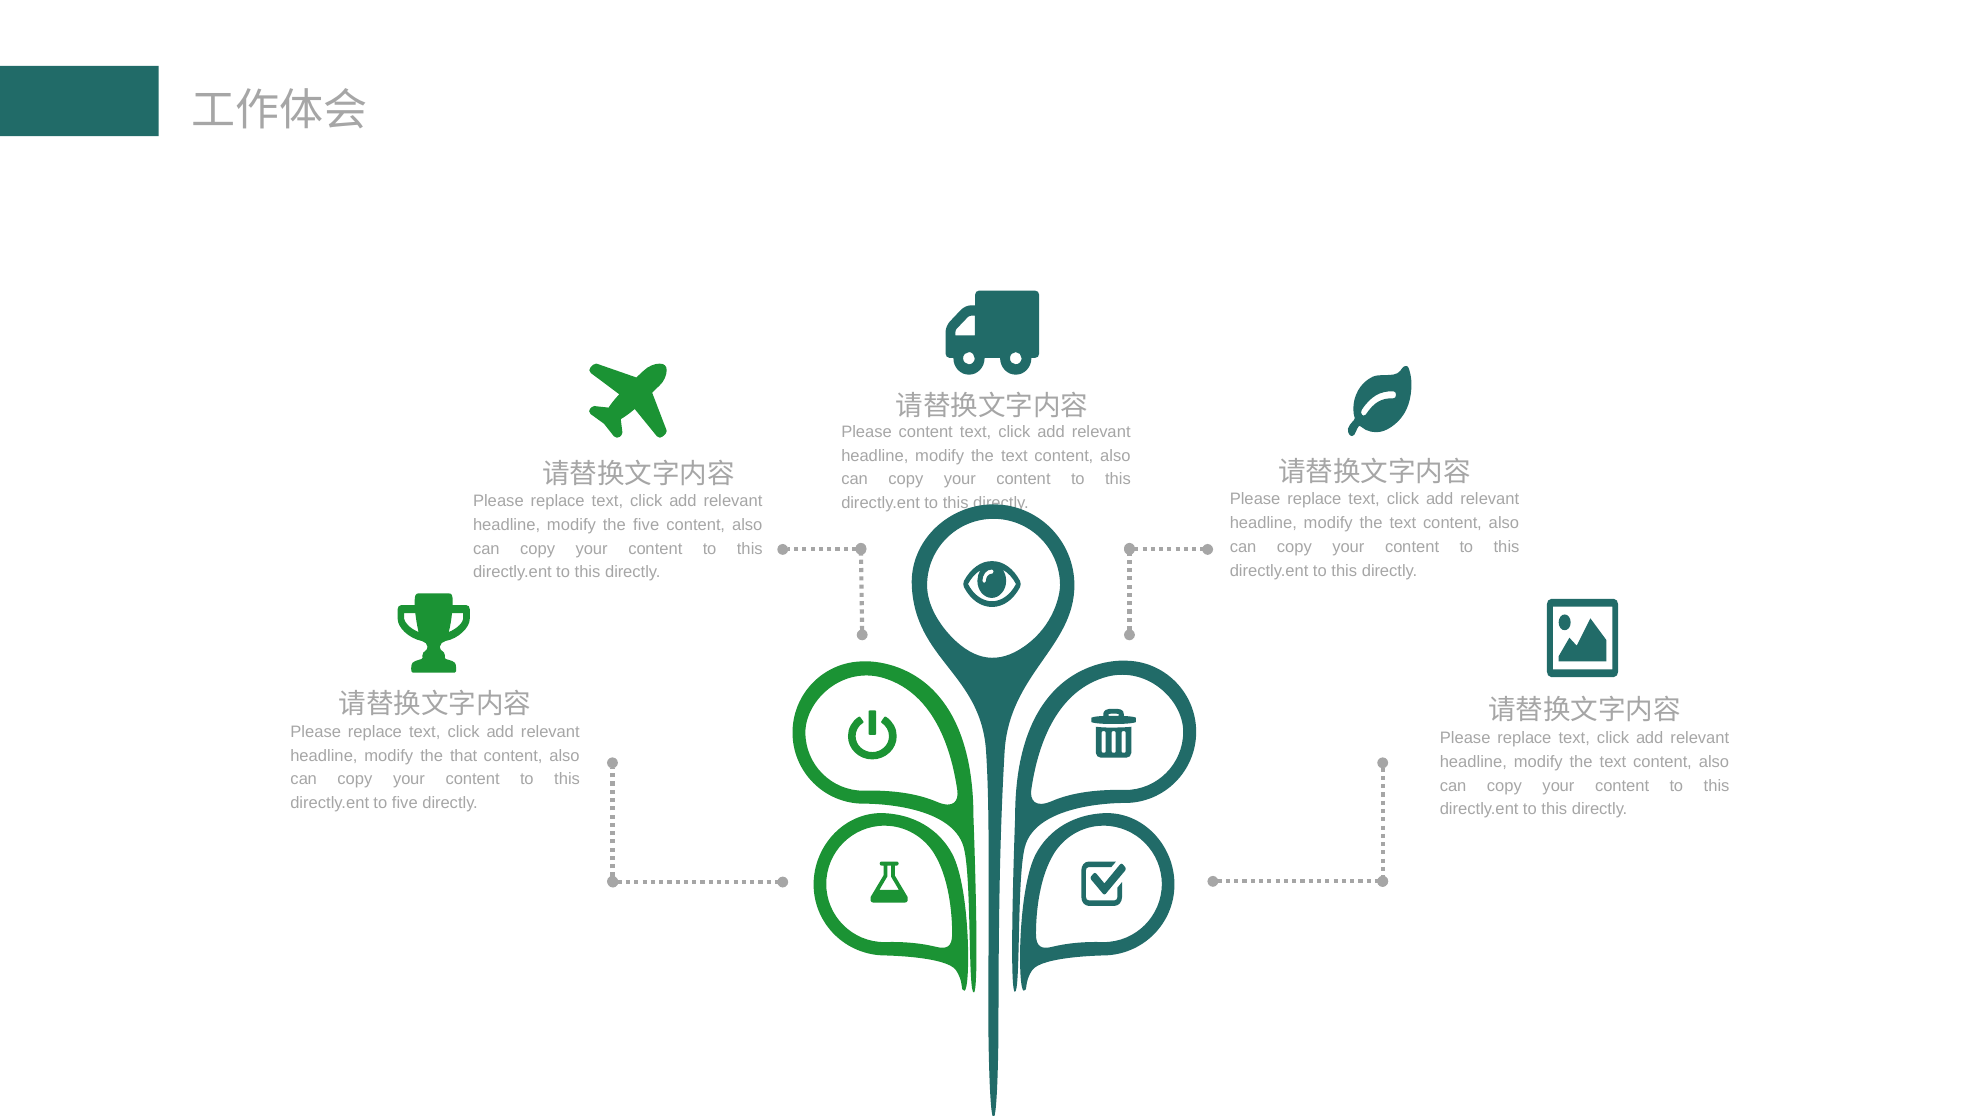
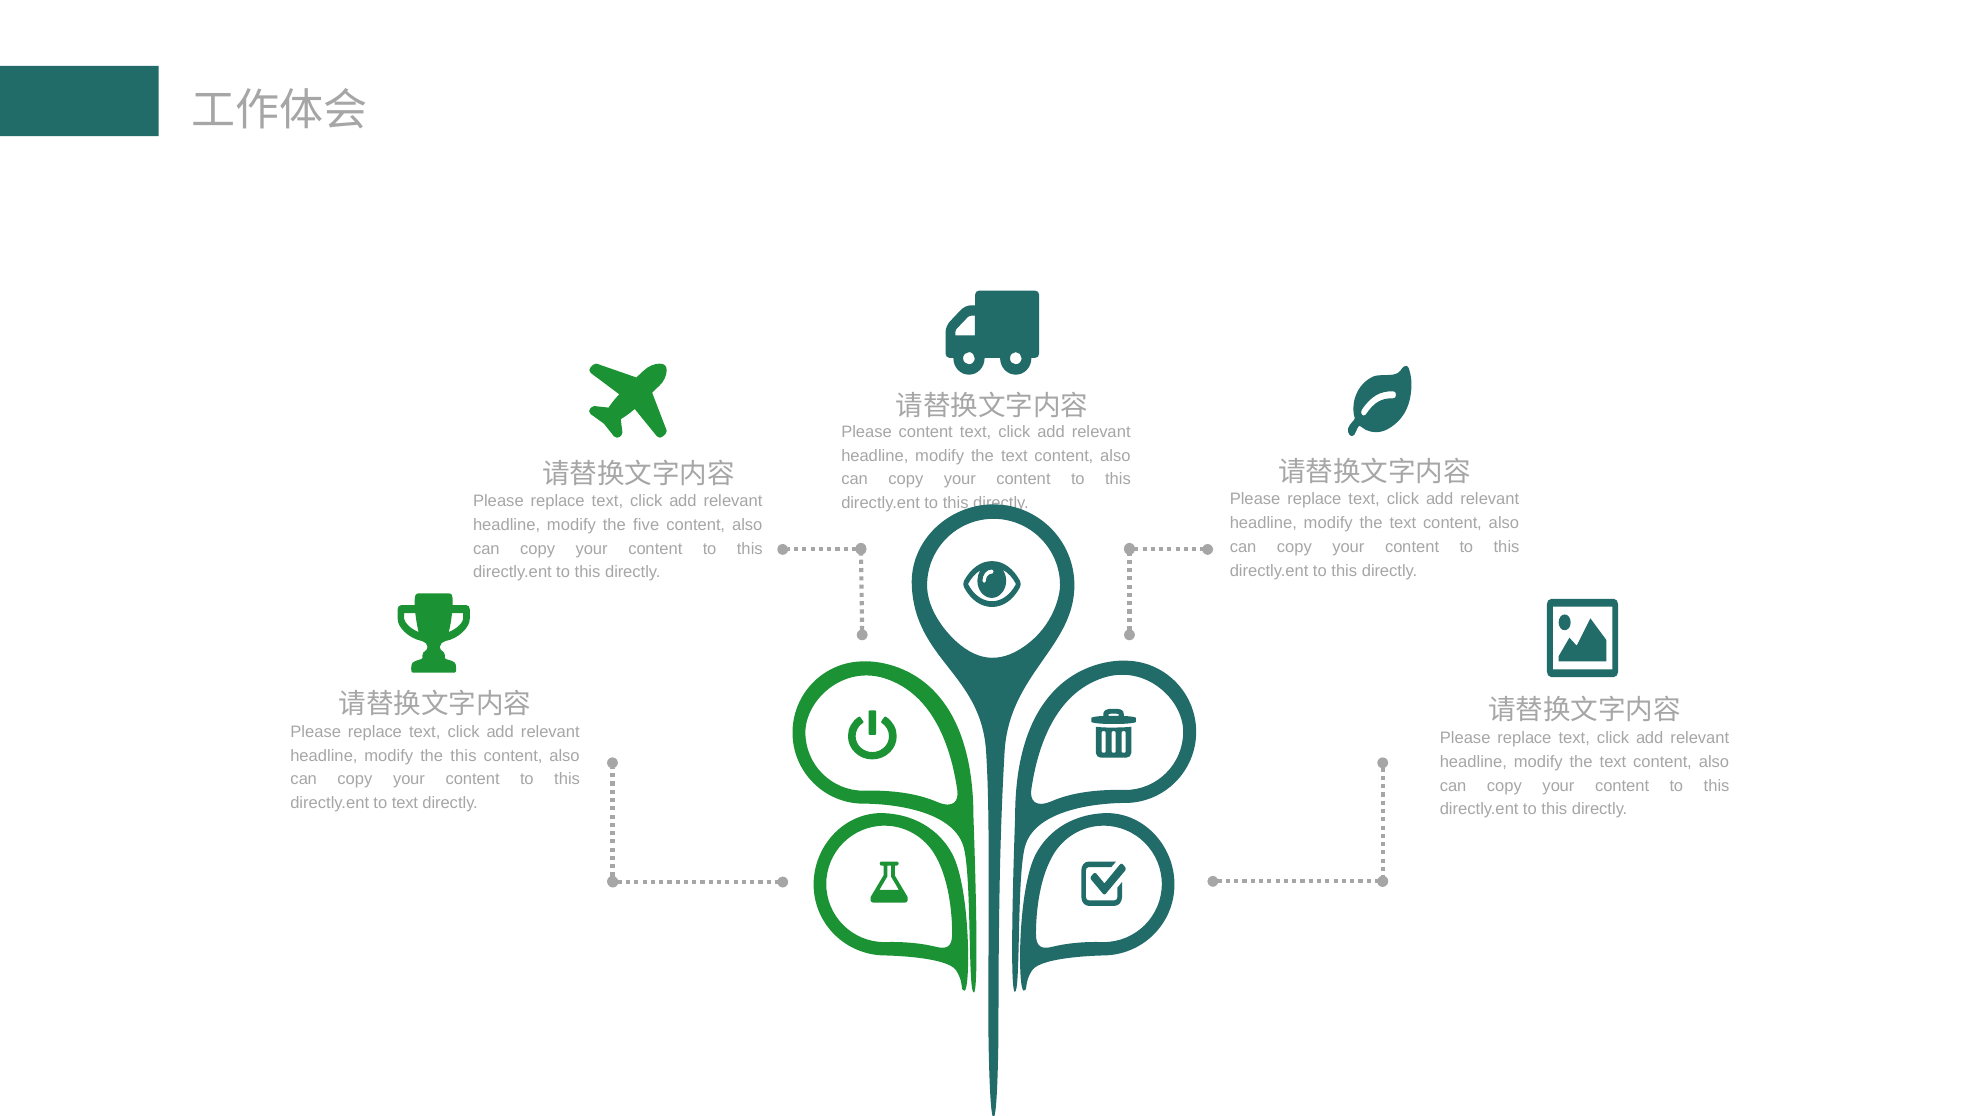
the that: that -> this (463, 756)
to five: five -> text (405, 803)
